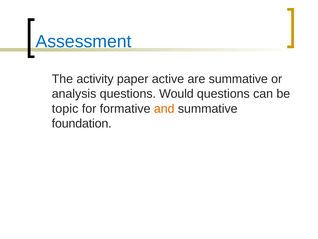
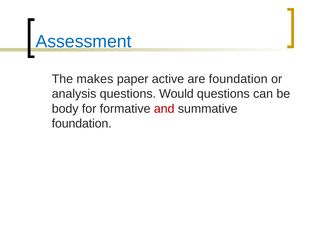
activity: activity -> makes (95, 79)
are summative: summative -> foundation (238, 79)
topic: topic -> body (65, 108)
and colour: orange -> red (164, 108)
